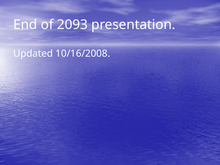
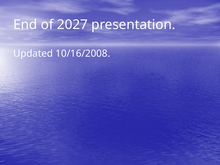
2093: 2093 -> 2027 (72, 25)
